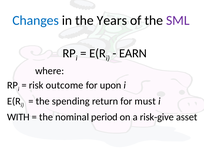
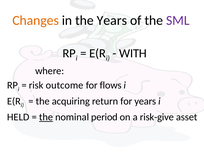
Changes colour: blue -> orange (36, 20)
EARN: EARN -> WITH (133, 53)
upon: upon -> flows (111, 85)
spending: spending -> acquiring (71, 101)
for must: must -> years (145, 101)
WITH: WITH -> HELD (18, 117)
the underline: none -> present (46, 117)
